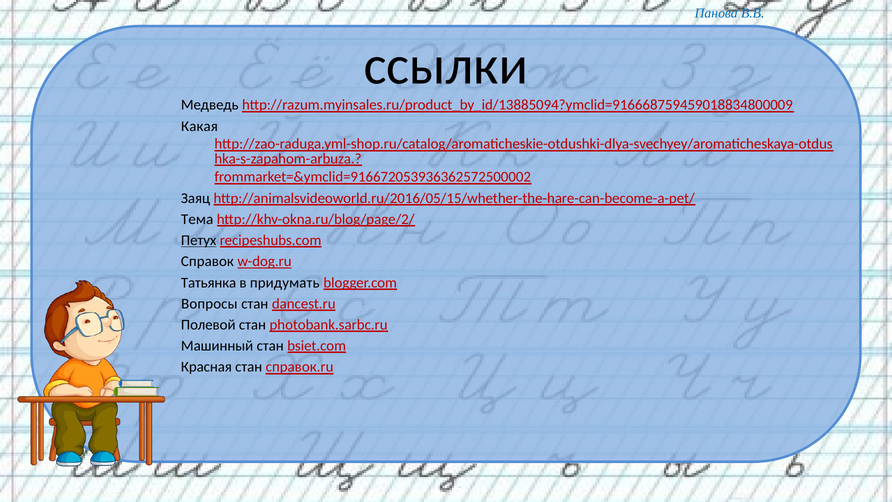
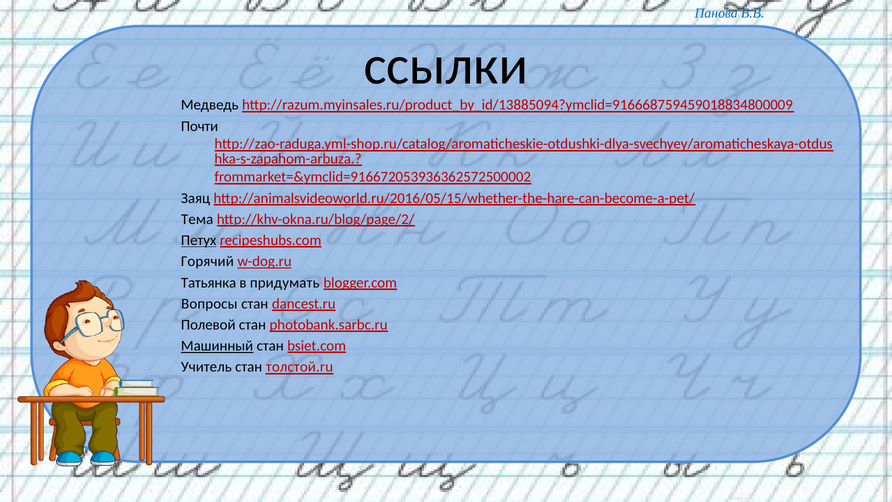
Какая: Какая -> Почти (200, 126)
Справок: Справок -> Горячий (207, 261)
Машинный underline: none -> present (217, 346)
Красная: Красная -> Учитель (206, 367)
справок.ru: справок.ru -> толстой.ru (300, 367)
